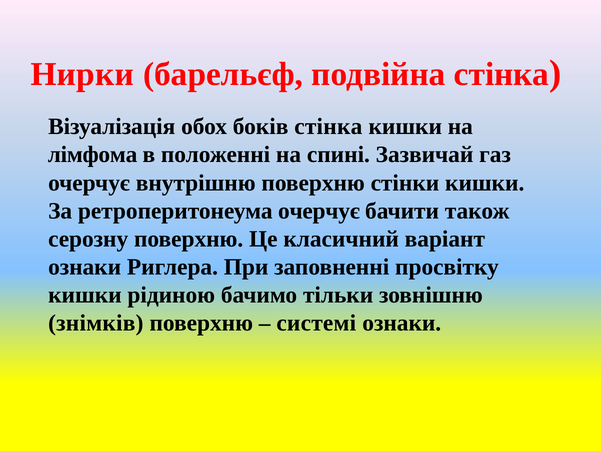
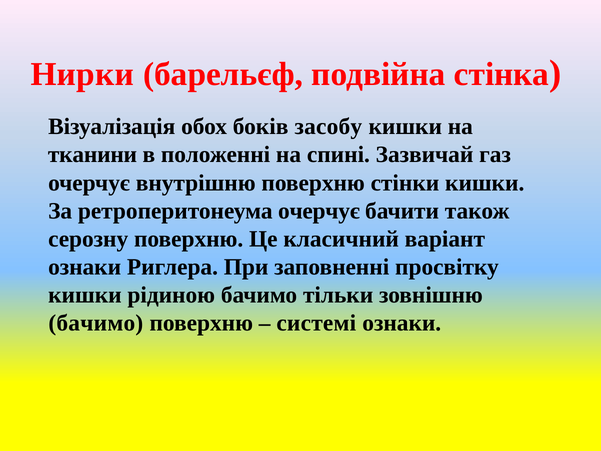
боків стінка: стінка -> засобу (328, 127)
лімфома: лімфома -> тканини (93, 155)
знімків: знімків -> бачимо (96, 323)
